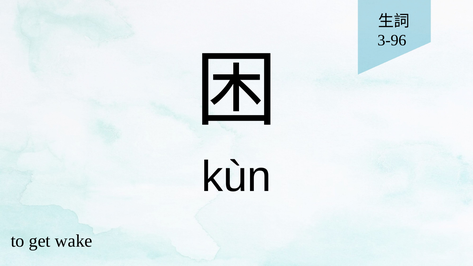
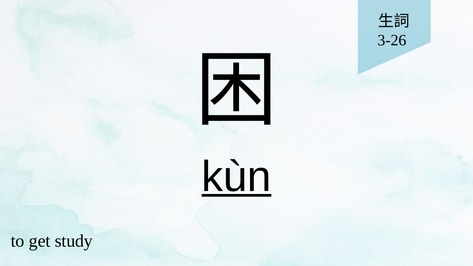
3-96: 3-96 -> 3-26 (392, 40)
kùn underline: none -> present (237, 177)
wake: wake -> study (74, 241)
